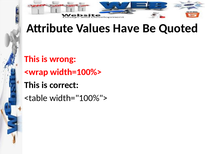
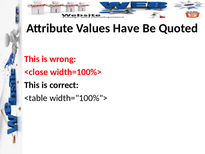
<wrap: <wrap -> <close (36, 72)
